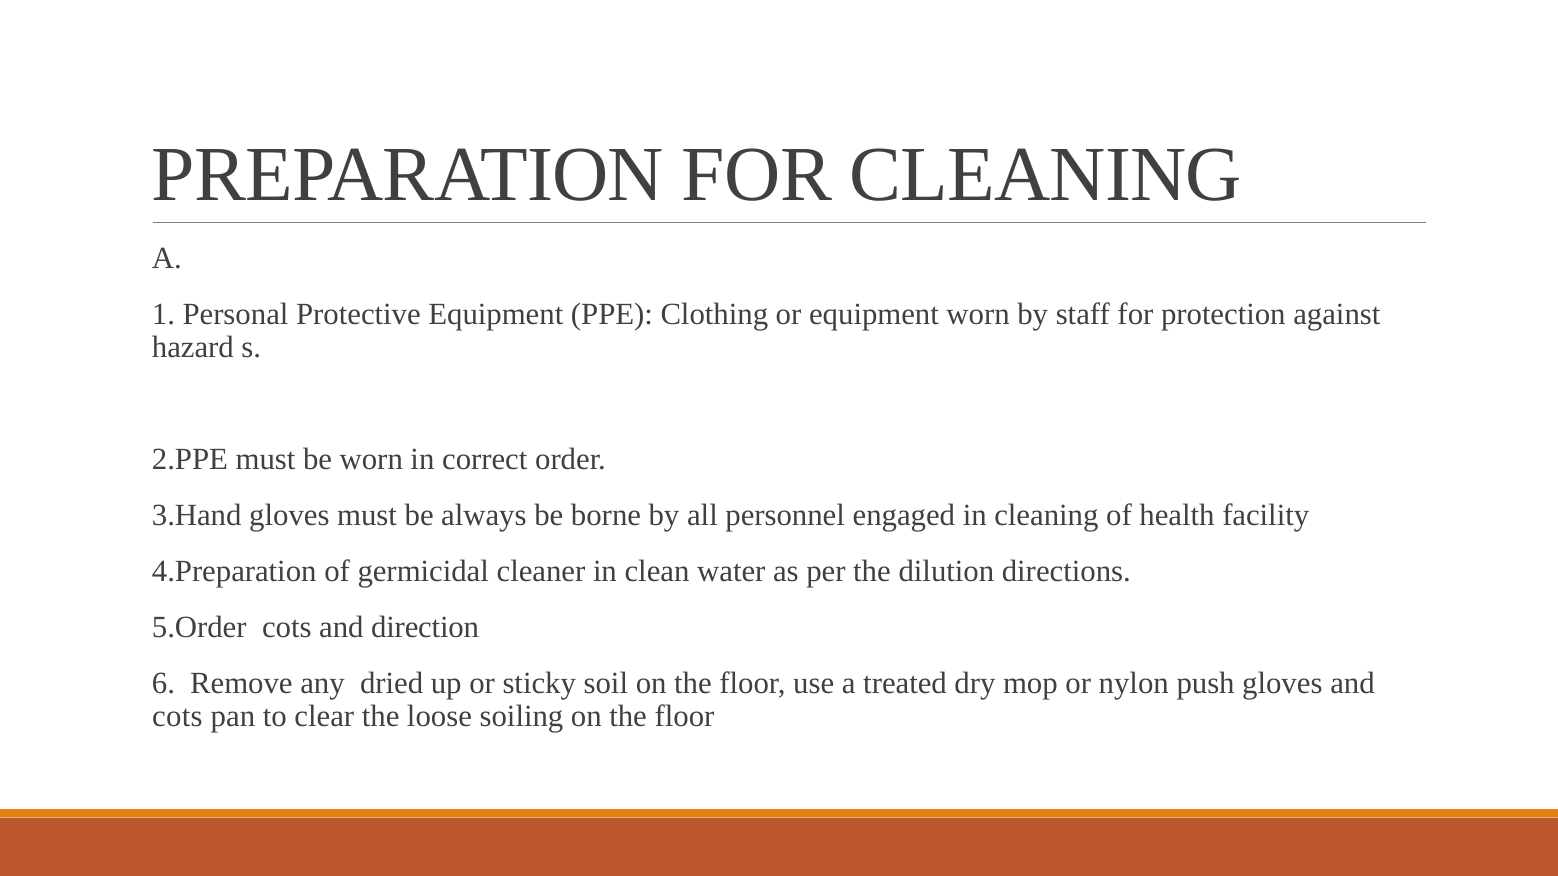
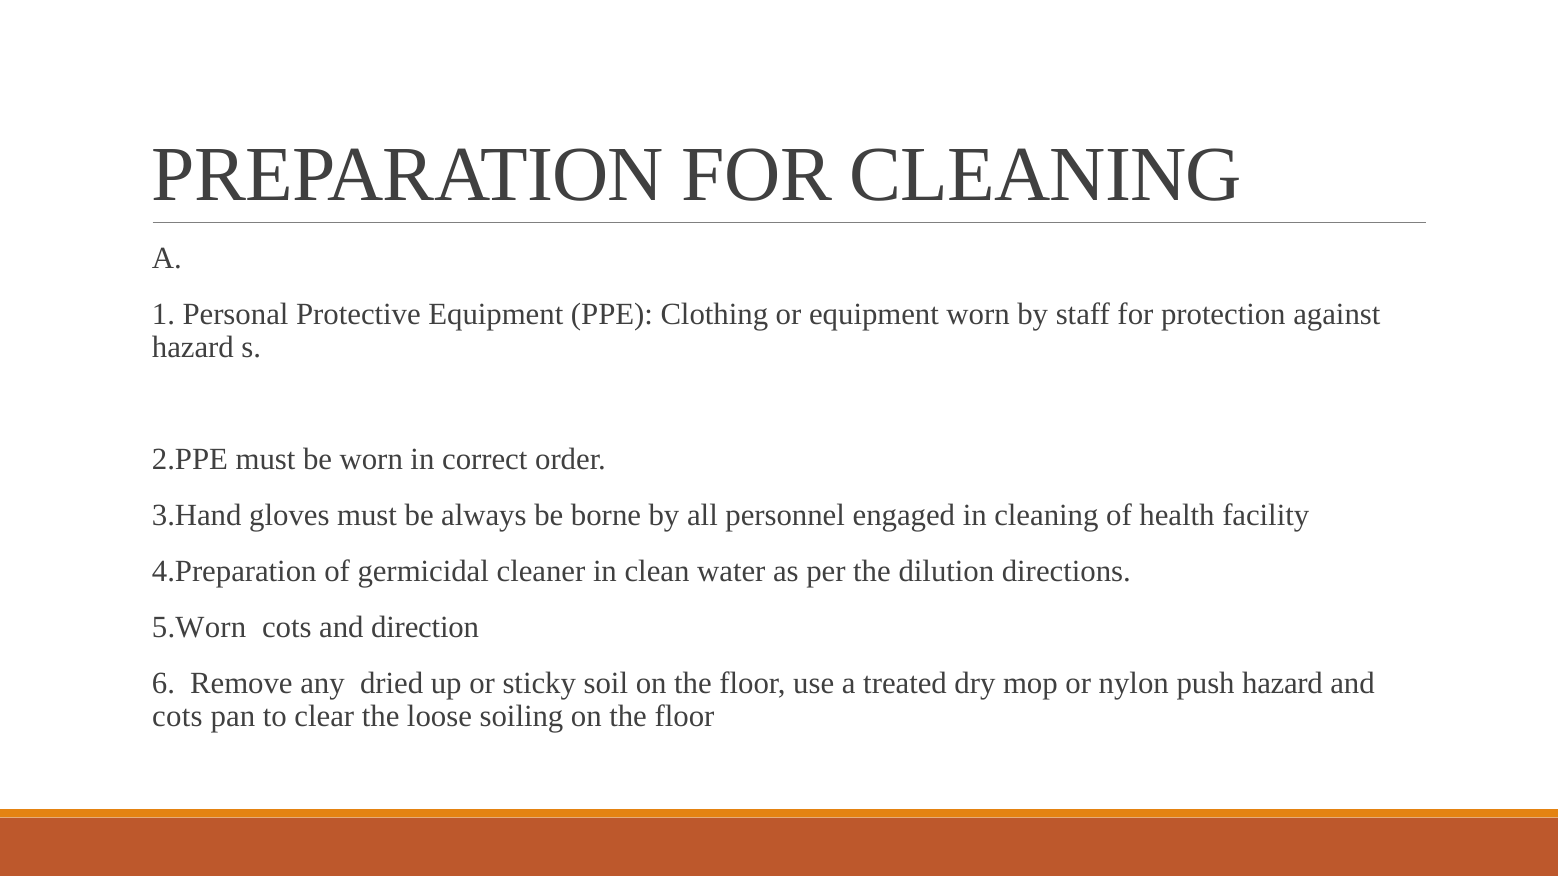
5.Order: 5.Order -> 5.Worn (199, 628)
push gloves: gloves -> hazard (1282, 684)
